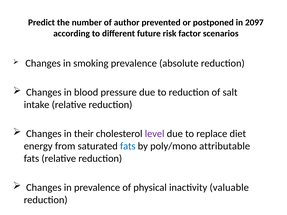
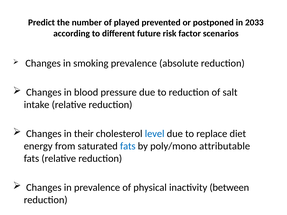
author: author -> played (127, 23)
2097: 2097 -> 2033 (254, 23)
level colour: purple -> blue (155, 134)
valuable: valuable -> between (229, 188)
